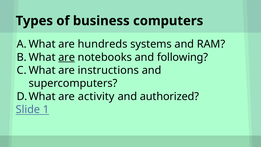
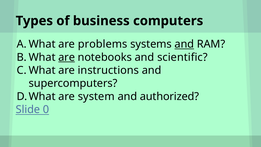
hundreds: hundreds -> problems (103, 44)
and underline: none -> present (184, 44)
following: following -> scientific (182, 57)
activity: activity -> system (96, 96)
1: 1 -> 0 (46, 109)
